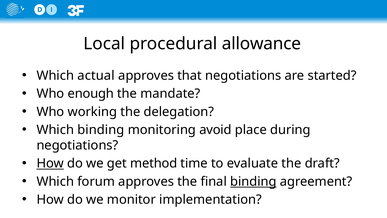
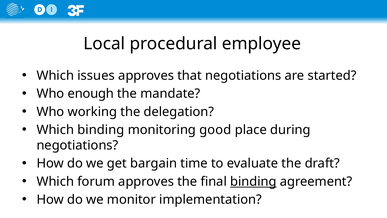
allowance: allowance -> employee (261, 44)
actual: actual -> issues (96, 76)
avoid: avoid -> good (215, 130)
How underline: present -> none (50, 163)
method: method -> bargain (154, 163)
